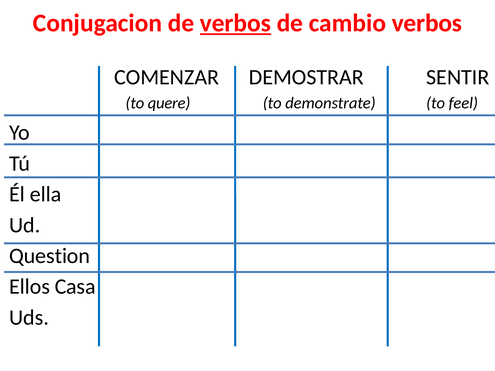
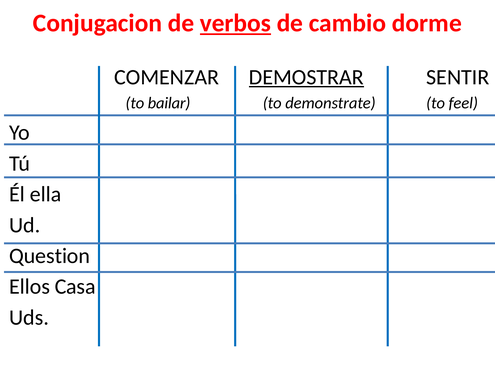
cambio verbos: verbos -> dorme (427, 23)
DEMOSTRAR underline: none -> present (306, 77)
quere: quere -> bailar (169, 103)
